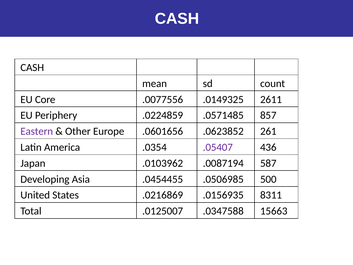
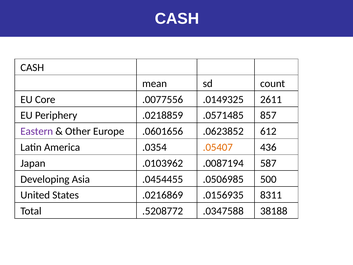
.0224859: .0224859 -> .0218859 (163, 115)
261: 261 -> 612 (268, 131)
.05407 colour: purple -> orange (218, 147)
.0125007: .0125007 -> .5208772 (163, 211)
15663: 15663 -> 38188 (274, 211)
